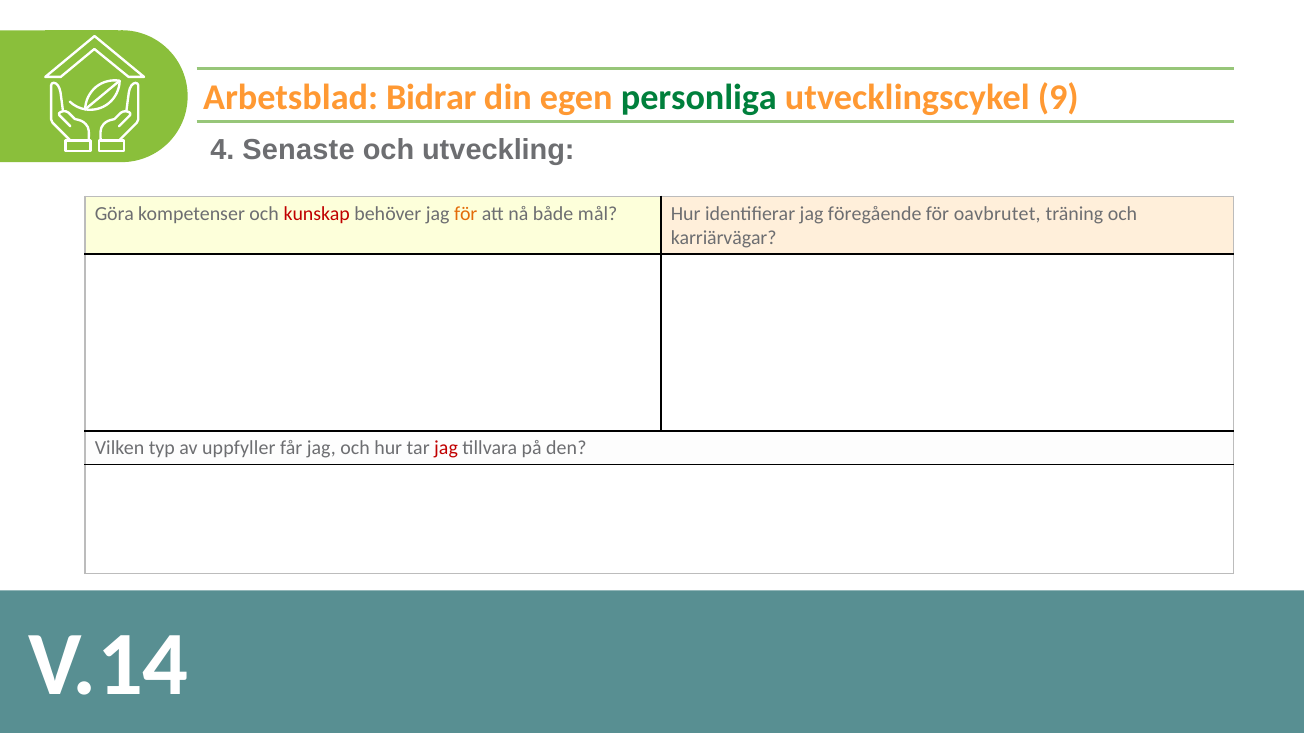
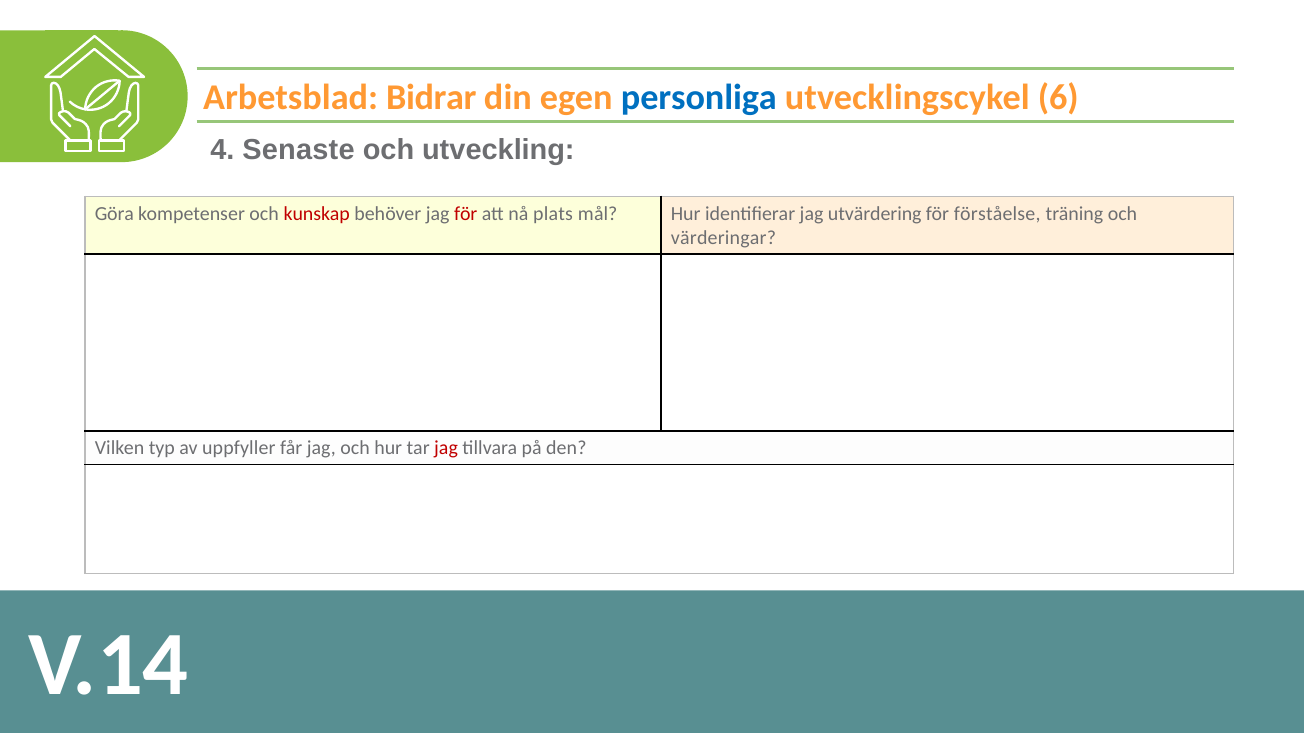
personliga colour: green -> blue (699, 98)
9: 9 -> 6 (1058, 98)
för colour: orange -> red (466, 214)
både: både -> plats (553, 214)
föregående: föregående -> utvärdering (875, 214)
oavbrutet: oavbrutet -> förståelse (997, 214)
karriärvägar: karriärvägar -> värderingar (724, 239)
